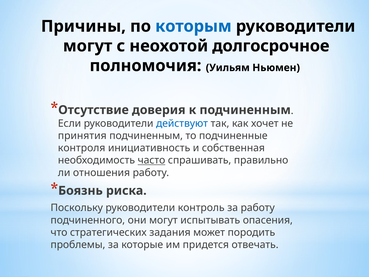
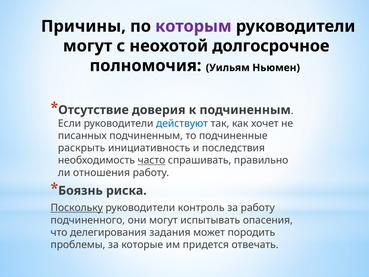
которым colour: blue -> purple (193, 26)
принятия: принятия -> писанных (82, 136)
контроля: контроля -> раскрыть (82, 148)
собственная: собственная -> последствия (233, 148)
Поскольку underline: none -> present (77, 208)
стратегических: стратегических -> делегирования (108, 232)
